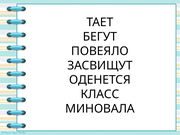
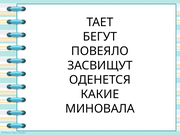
КЛАСС: КЛАСС -> КАКИЕ (100, 94)
